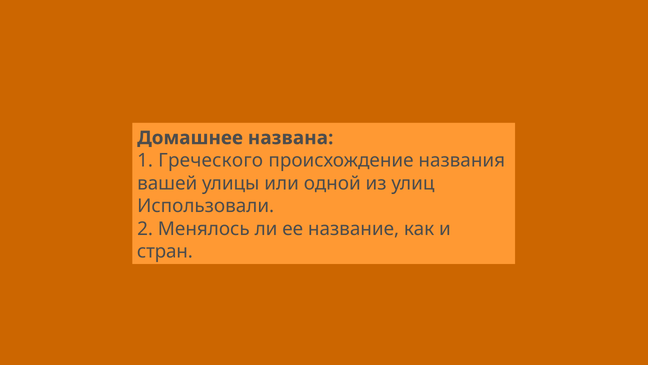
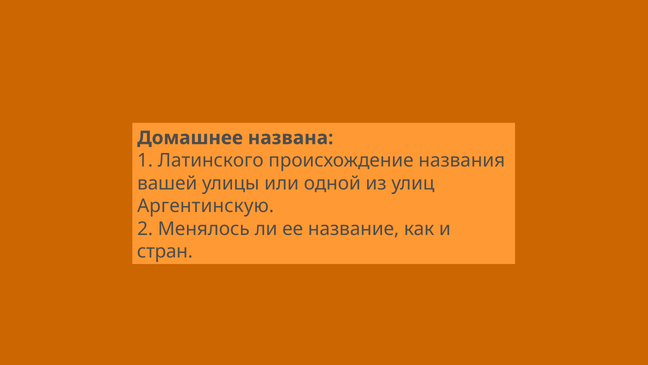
Греческого: Греческого -> Латинского (211, 160)
Использовали: Использовали -> Аргентинскую (206, 206)
